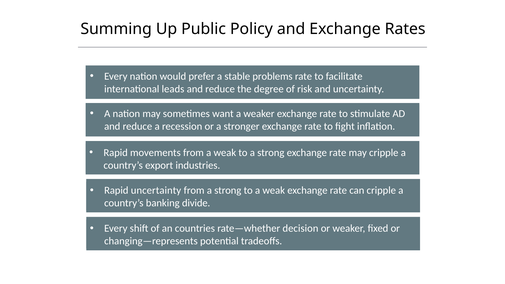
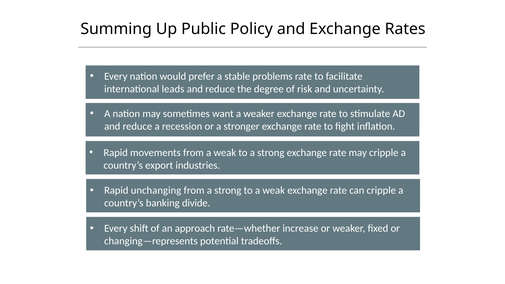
Rapid uncertainty: uncertainty -> unchanging (156, 191)
countries: countries -> approach (195, 229)
decision: decision -> increase (300, 229)
